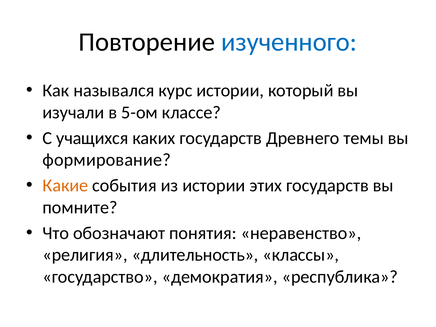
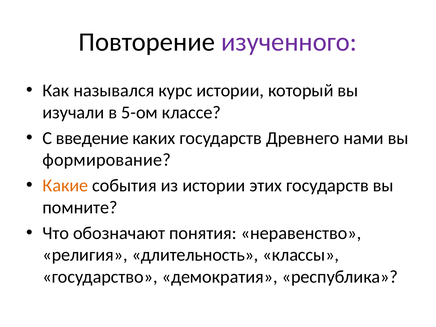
изученного colour: blue -> purple (289, 42)
учащихся: учащихся -> введение (92, 138)
темы: темы -> нами (364, 138)
